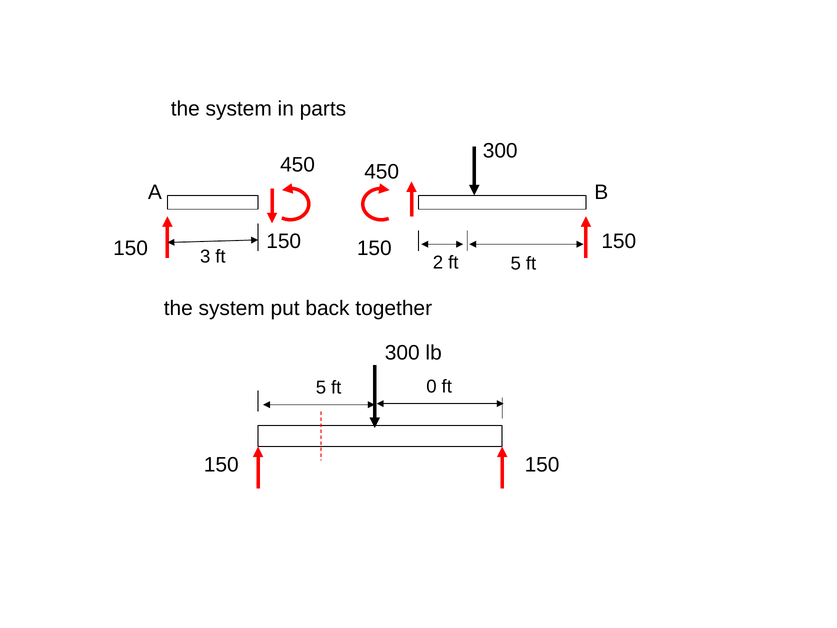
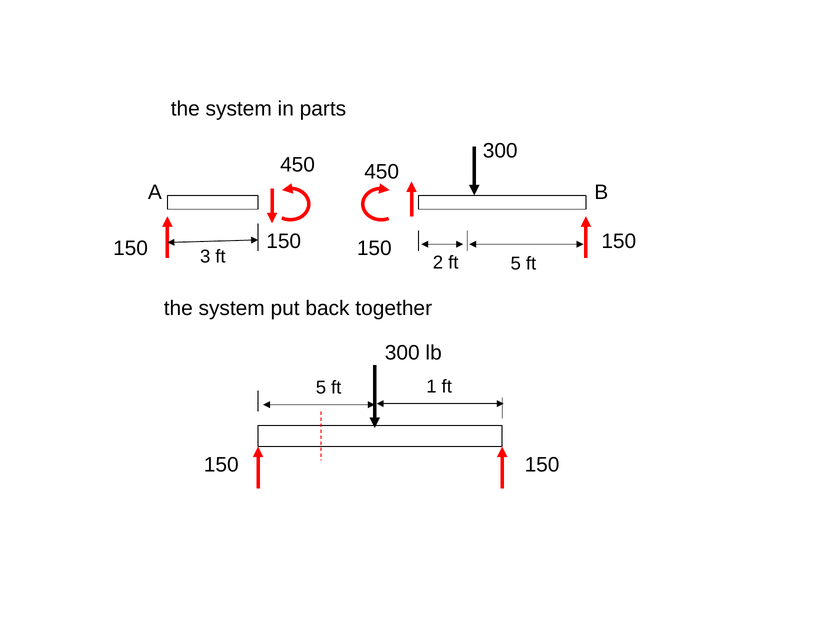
0: 0 -> 1 (431, 386)
